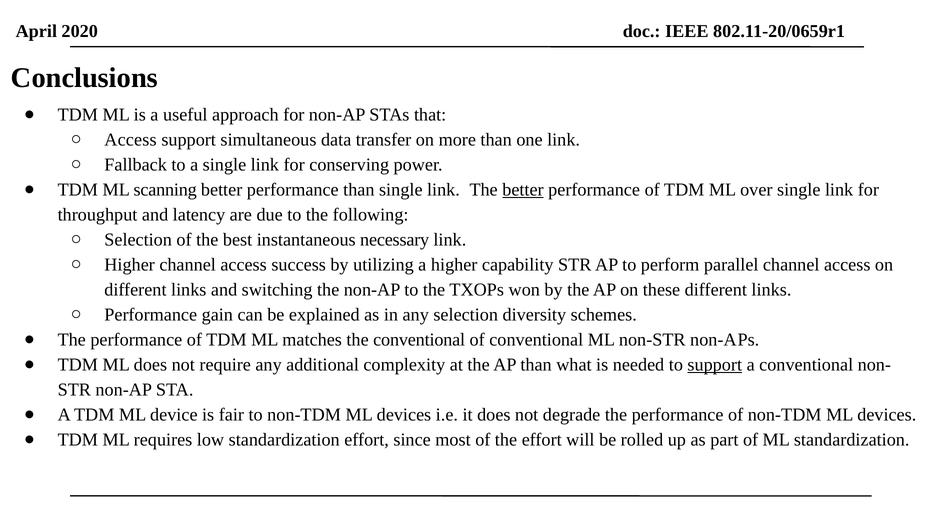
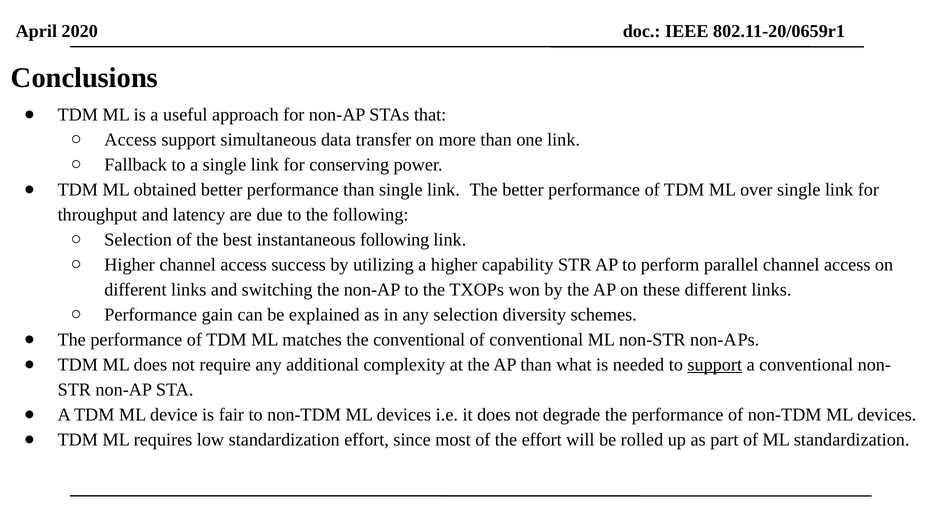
scanning: scanning -> obtained (165, 190)
better underline: present -> none (523, 190)
instantaneous necessary: necessary -> following (395, 240)
